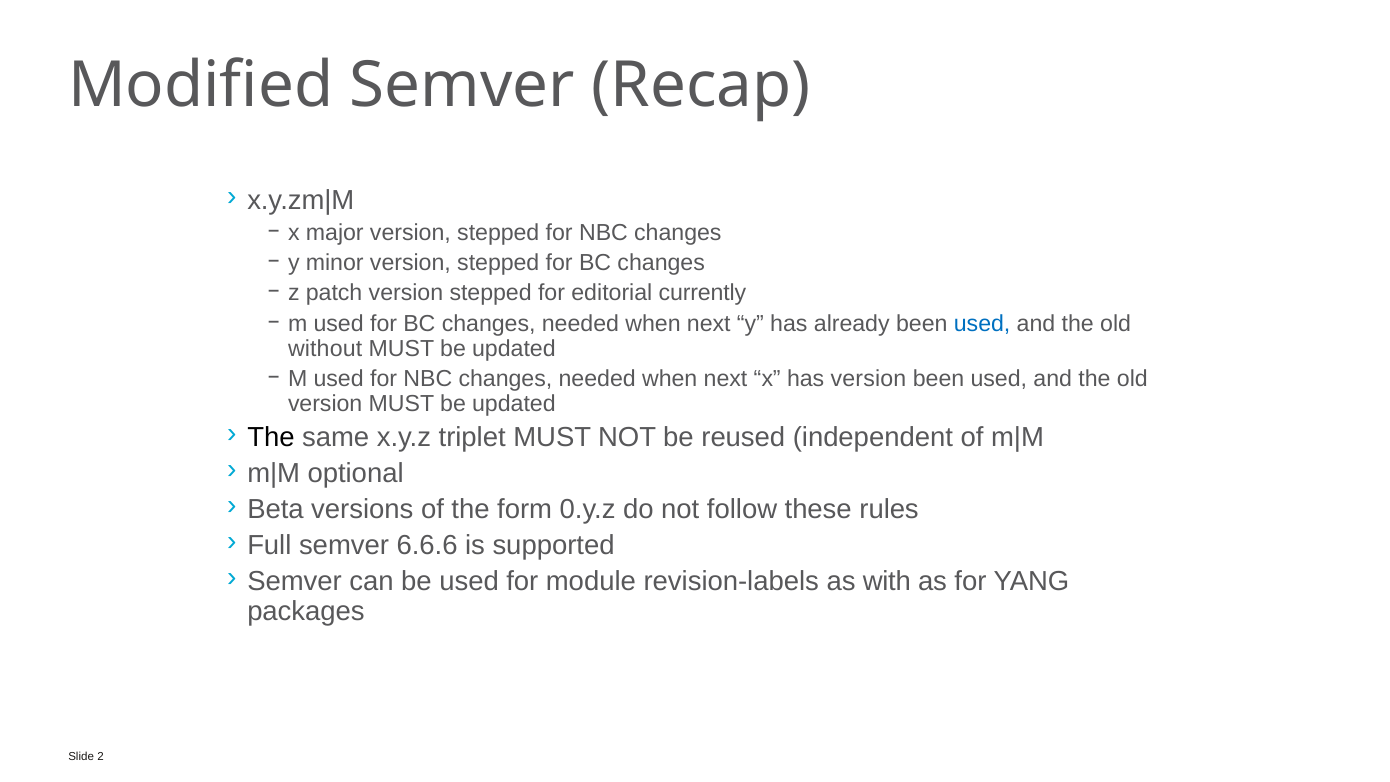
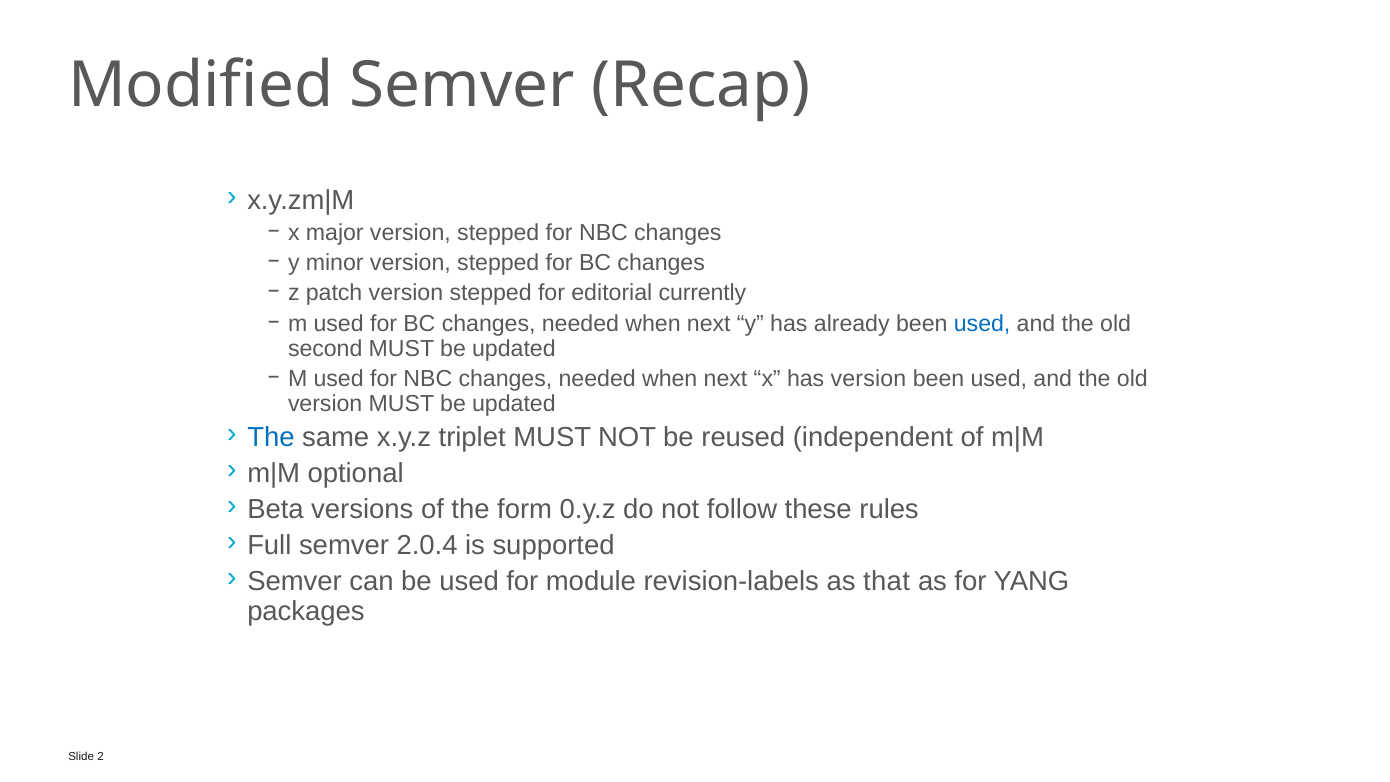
without: without -> second (325, 348)
The colour: black -> blue (271, 438)
6.6.6: 6.6.6 -> 2.0.4 (427, 545)
with: with -> that (887, 581)
